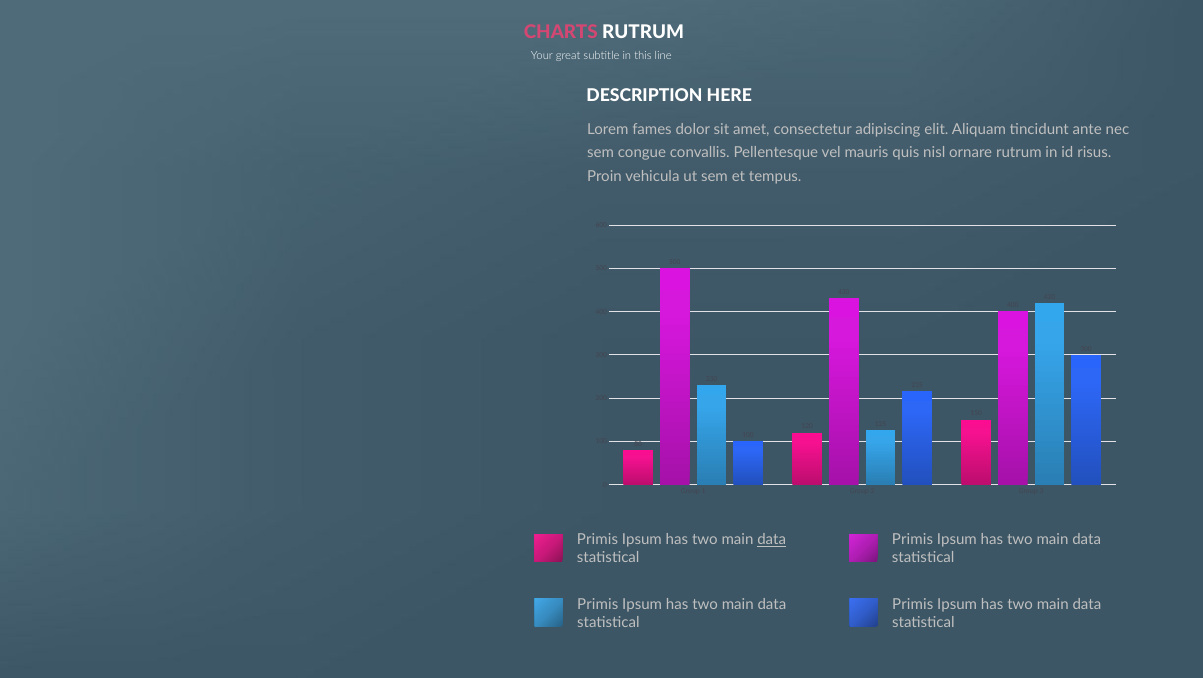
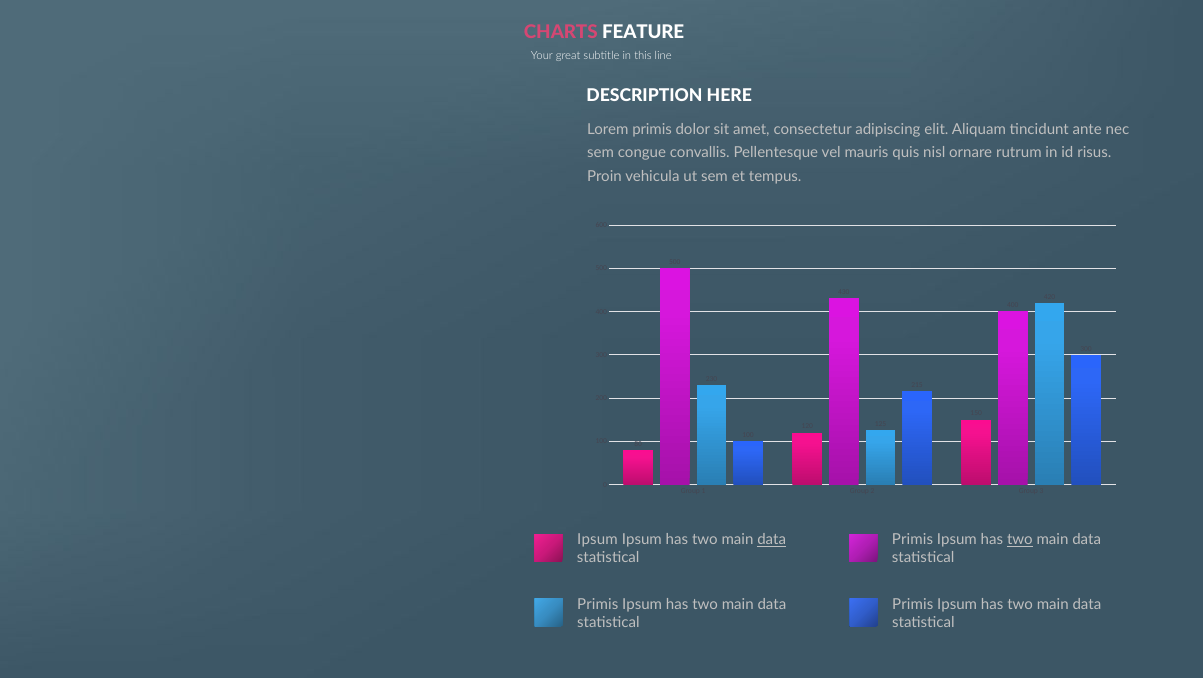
CHARTS RUTRUM: RUTRUM -> FEATURE (643, 32)
Lorem fames: fames -> primis (652, 129)
Primis: Primis -> Ipsum (597, 540)
two underline: none -> present (1020, 540)
